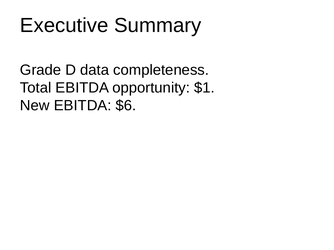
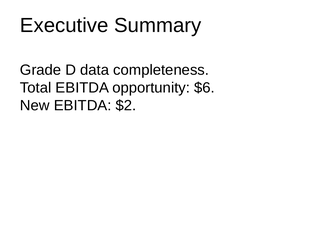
$1: $1 -> $6 (204, 88)
$6: $6 -> $2 (126, 106)
